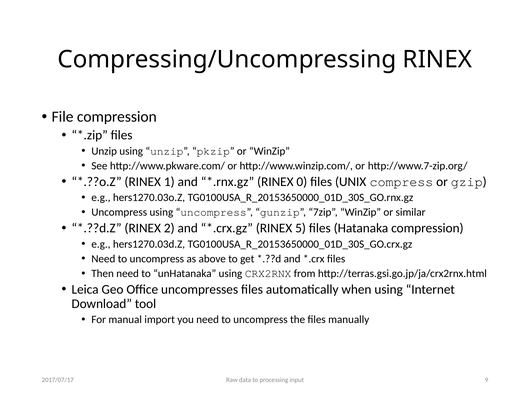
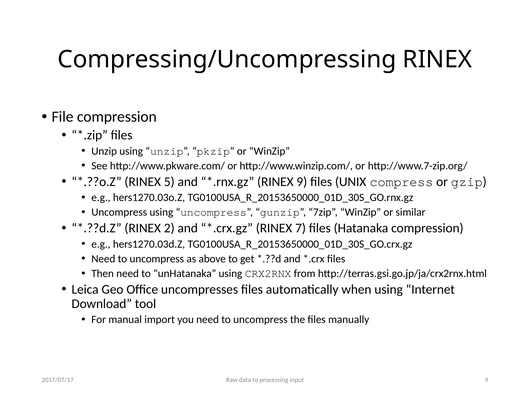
1: 1 -> 5 (169, 181)
RINEX 0: 0 -> 9 (302, 181)
5: 5 -> 7 (301, 228)
